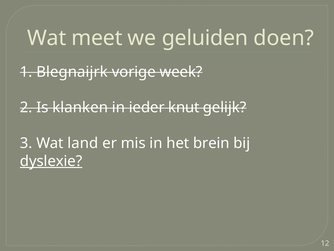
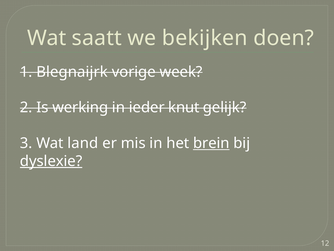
meet: meet -> saatt (97, 38)
geluiden: geluiden -> bekijken (205, 38)
klanken: klanken -> werking (80, 107)
brein underline: none -> present (211, 143)
